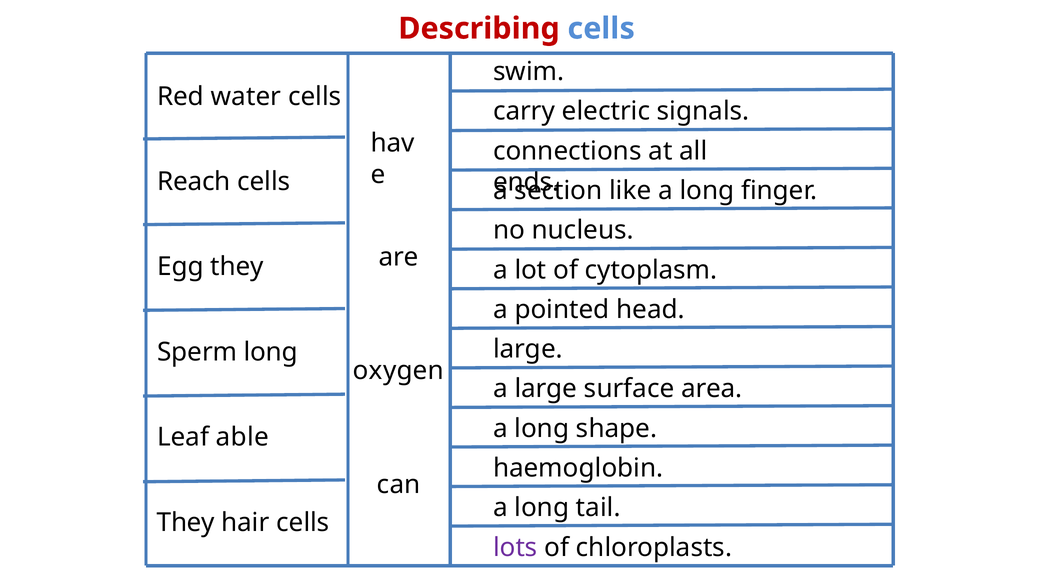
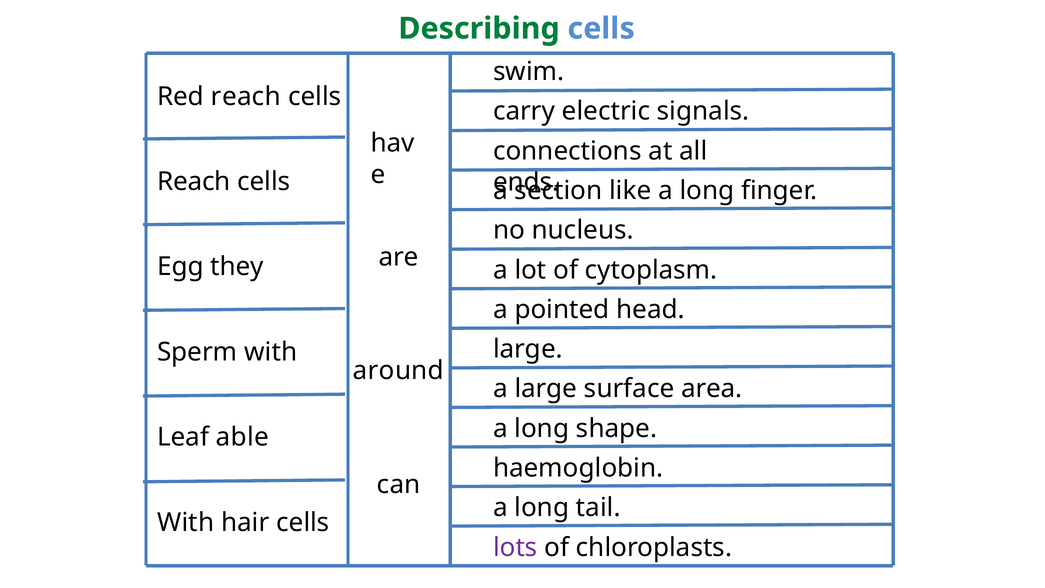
Describing colour: red -> green (479, 29)
Red water: water -> reach (246, 96)
Sperm long: long -> with (271, 352)
oxygen: oxygen -> around (398, 371)
They: They -> With (186, 522)
